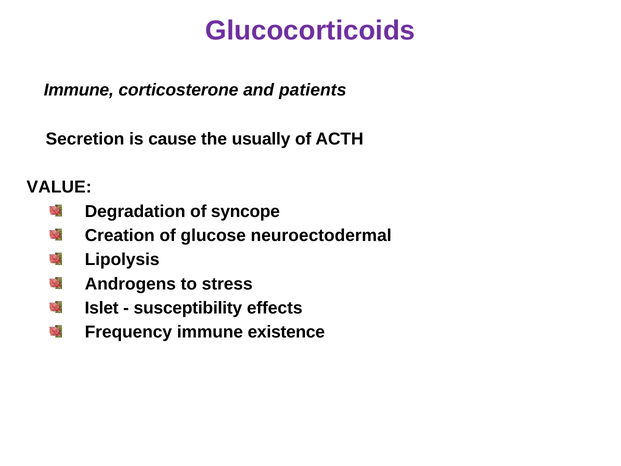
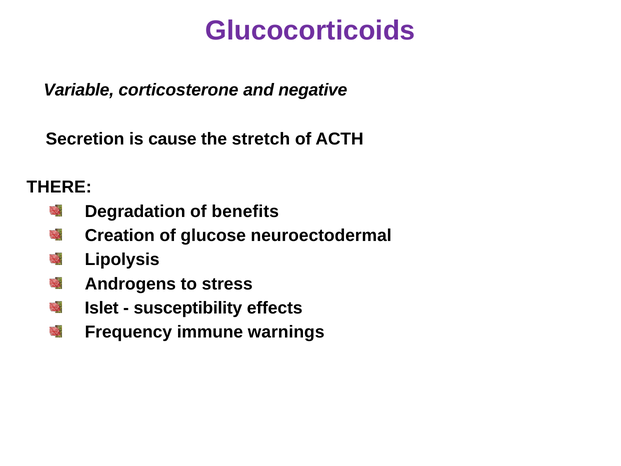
Immune: Immune -> Variable (79, 90)
patients: patients -> negative (313, 90)
usually: usually -> stretch (261, 139)
VALUE: VALUE -> THERE (59, 187)
syncope: syncope -> benefits (245, 211)
existence: existence -> warnings (286, 332)
